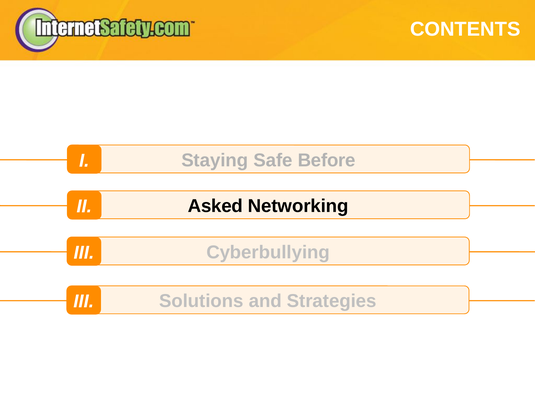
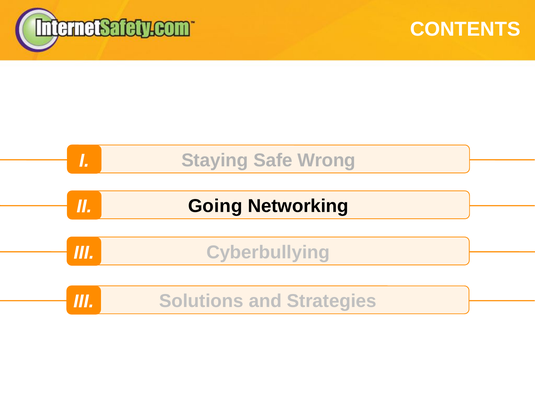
Before: Before -> Wrong (327, 160)
Asked: Asked -> Going (215, 206)
